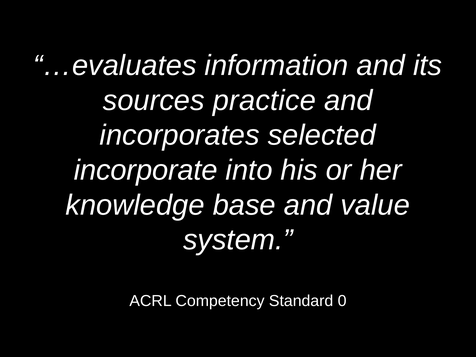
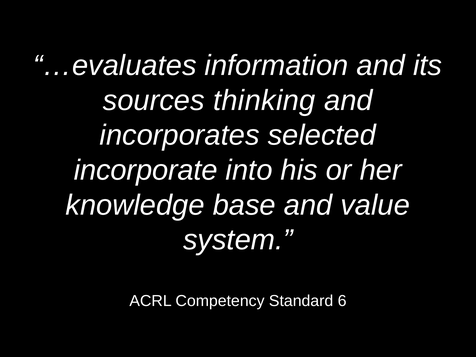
practice: practice -> thinking (264, 100)
0: 0 -> 6 (342, 301)
